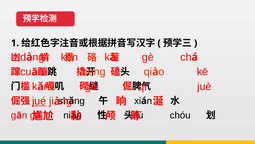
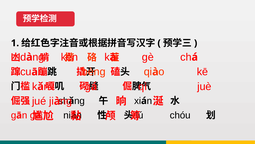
jué underline: present -> none (39, 101)
